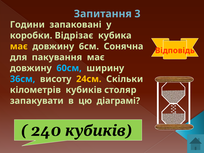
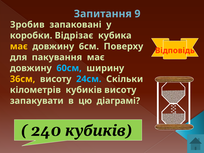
3: 3 -> 9 (137, 14)
Години: Години -> Зробив (27, 25)
Сонячна: Сонячна -> Поверху (123, 46)
36см colour: light blue -> yellow (23, 79)
24см colour: yellow -> light blue (89, 79)
кубиків столяр: столяр -> висоту (120, 90)
